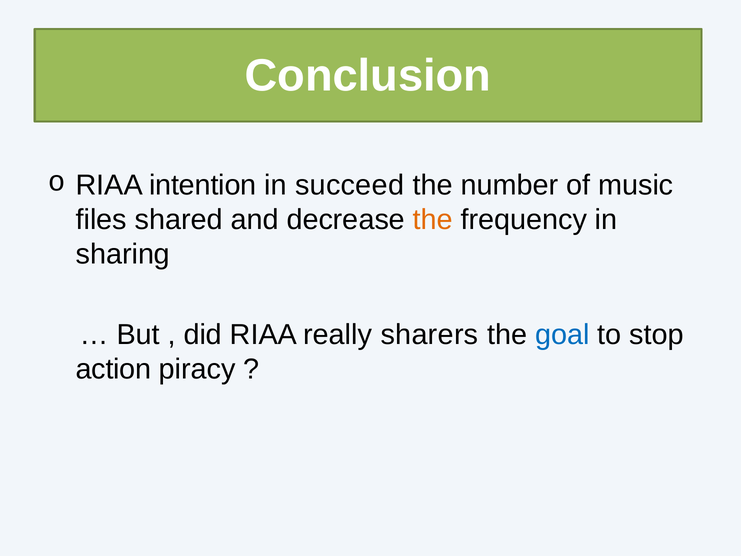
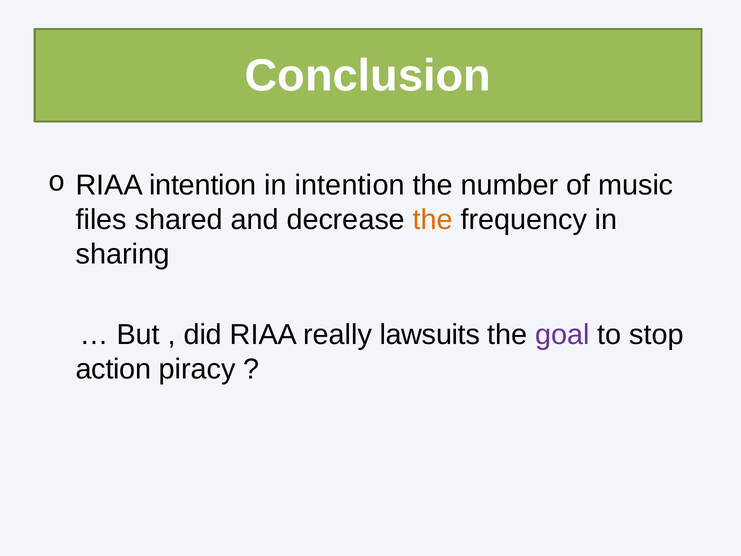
in succeed: succeed -> intention (350, 185)
sharers: sharers -> lawsuits (430, 335)
goal colour: blue -> purple (562, 335)
